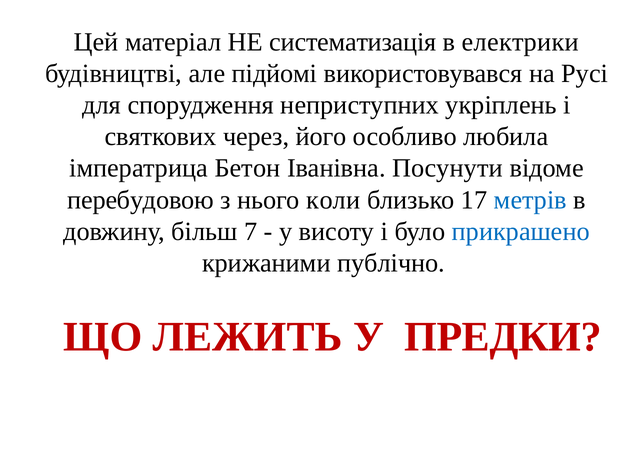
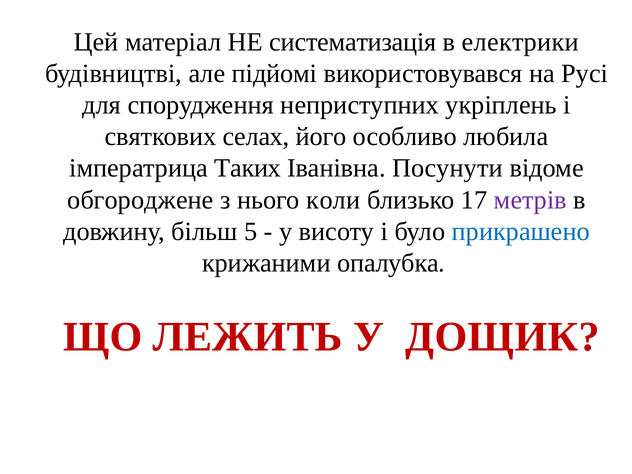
через: через -> селах (256, 137)
Бетон: Бетон -> Таких (248, 168)
перебудовою: перебудовою -> обгороджене (140, 200)
метрів colour: blue -> purple (530, 200)
7: 7 -> 5 (251, 231)
публічно: публічно -> опалубка (391, 263)
ПРЕДКИ: ПРЕДКИ -> ДОЩИК (503, 337)
